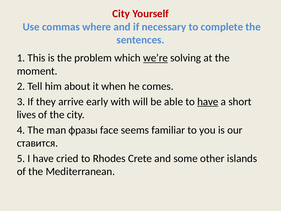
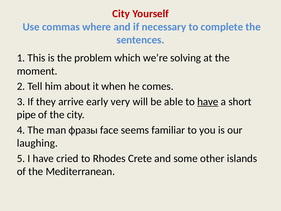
we’re underline: present -> none (156, 58)
with: with -> very (120, 102)
lives: lives -> pipe (26, 115)
ставится: ставится -> laughing (37, 143)
